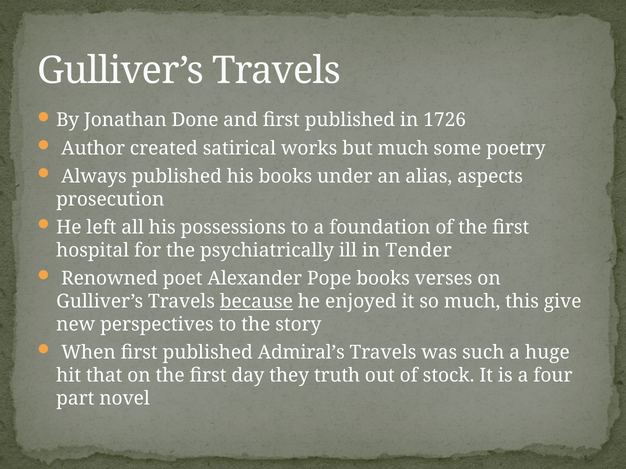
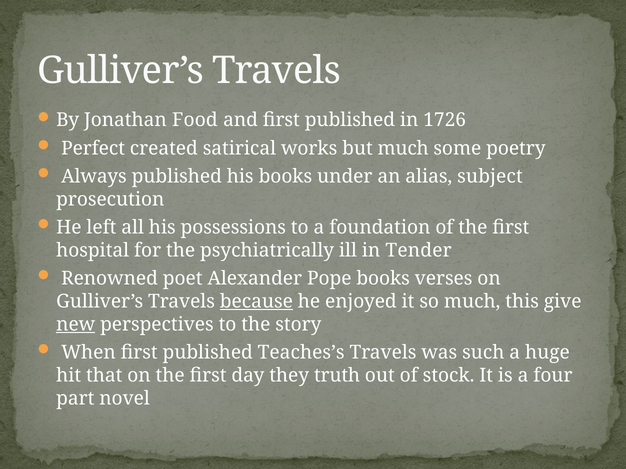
Done: Done -> Food (195, 120)
Author: Author -> Perfect (93, 148)
aspects: aspects -> subject (490, 177)
new underline: none -> present (76, 325)
Admiral’s: Admiral’s -> Teaches’s (301, 353)
